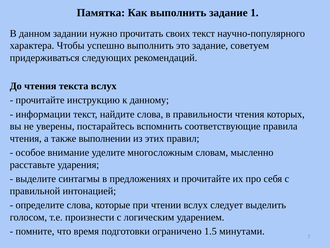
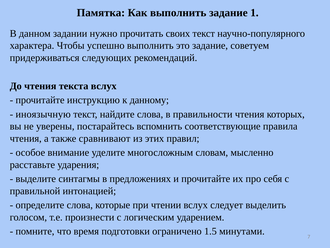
информации: информации -> иноязычную (43, 114)
выполнении: выполнении -> сравнивают (105, 138)
